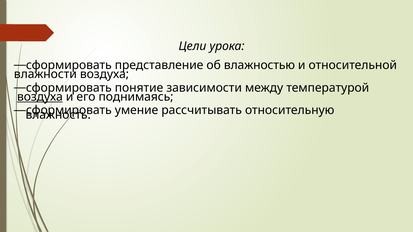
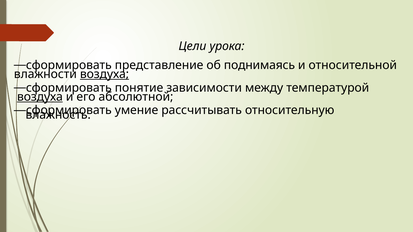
влажностью: влажностью -> поднимаясь (259, 65)
воздуха underline: none -> present (104, 74)
поднимаясь: поднимаясь -> абсолютной (136, 97)
